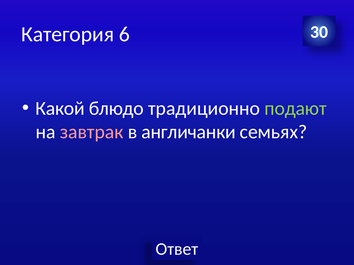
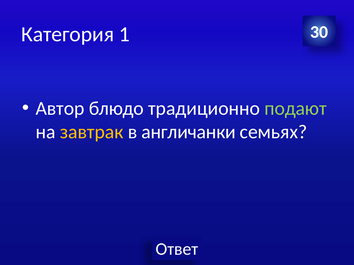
6: 6 -> 1 (124, 34)
Какой: Какой -> Автор (60, 109)
завтрак colour: pink -> yellow (92, 132)
